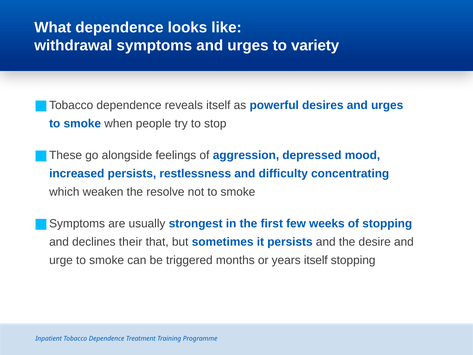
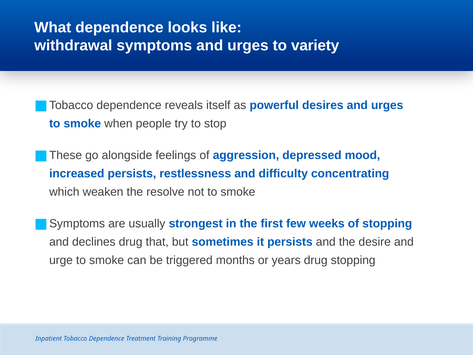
declines their: their -> drug (131, 242)
years itself: itself -> drug (316, 260)
